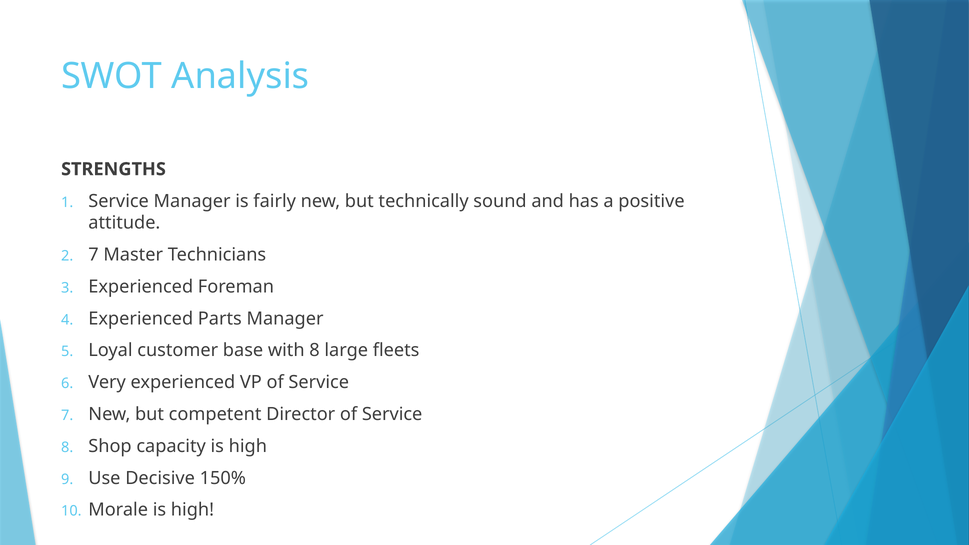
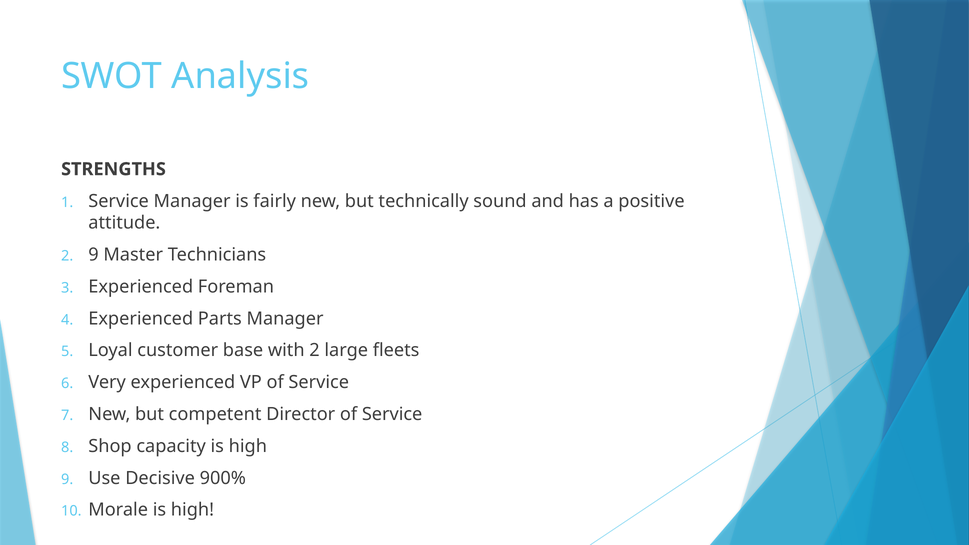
7: 7 -> 9 (94, 255)
with 8: 8 -> 2 (315, 351)
150%: 150% -> 900% (223, 478)
